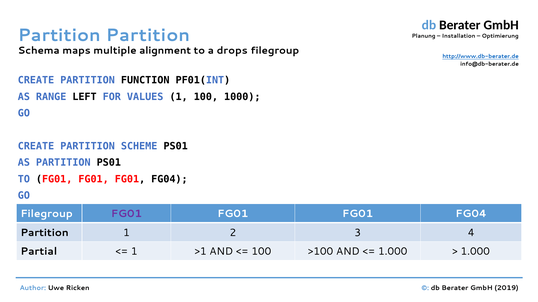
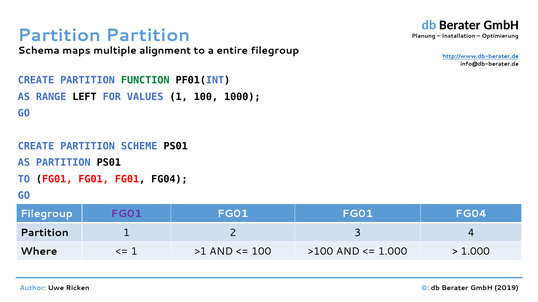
drops: drops -> entire (232, 51)
FUNCTION colour: black -> green (145, 80)
Partial: Partial -> Where (39, 252)
